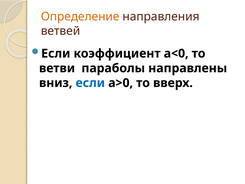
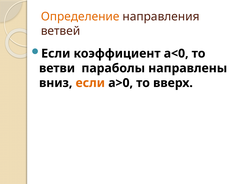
если colour: blue -> orange (90, 83)
